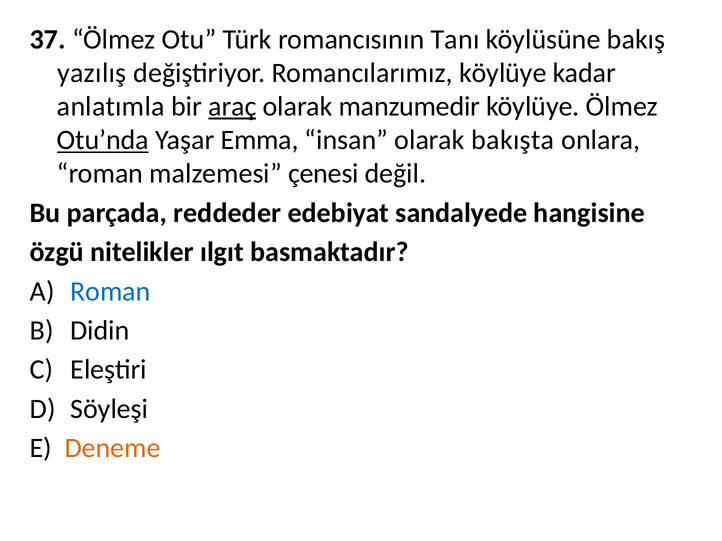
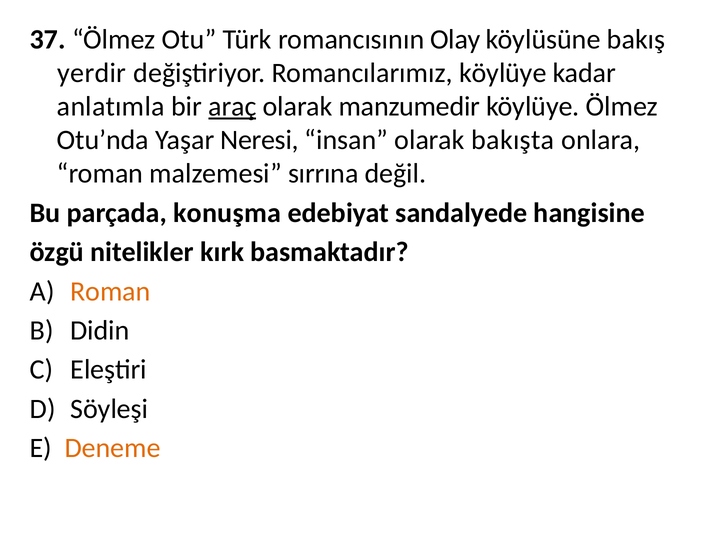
Tanı: Tanı -> Olay (455, 39)
yazılış: yazılış -> yerdir (92, 73)
Otu’nda underline: present -> none (103, 140)
Emma: Emma -> Neresi (260, 140)
çenesi: çenesi -> sırrına (323, 174)
reddeder: reddeder -> konuşma (227, 213)
ılgıt: ılgıt -> kırk (222, 252)
Roman colour: blue -> orange (110, 292)
